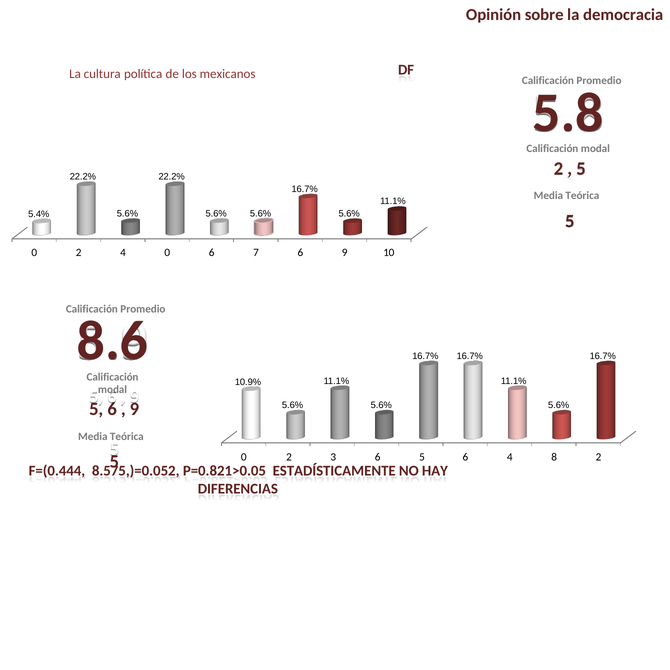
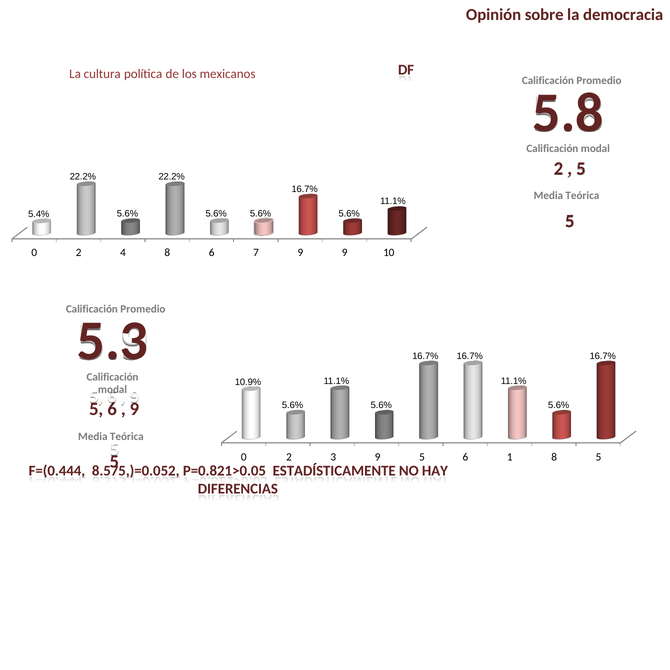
4 0: 0 -> 8 (167, 253)
7 6: 6 -> 9 (300, 253)
8.6: 8.6 -> 5.3 (113, 341)
3 6: 6 -> 9 (378, 457)
6 4: 4 -> 1 (510, 457)
8 2: 2 -> 5 (598, 457)
